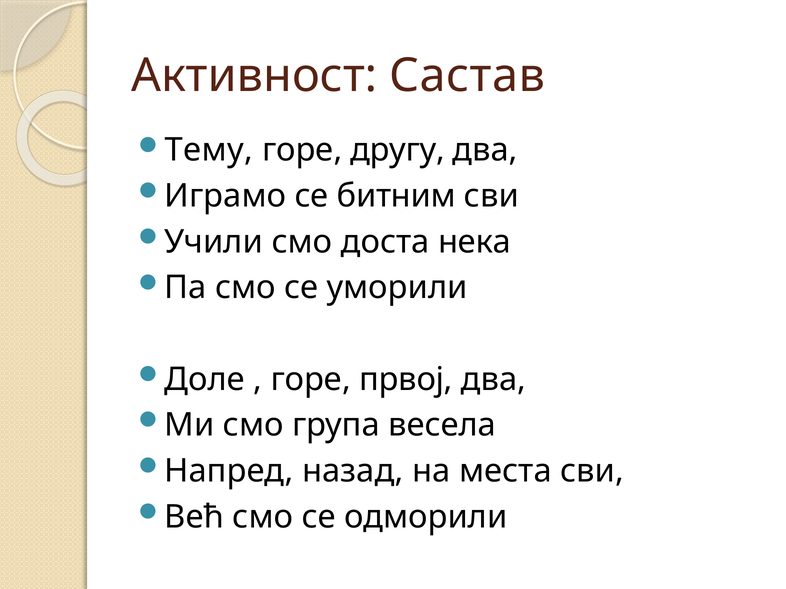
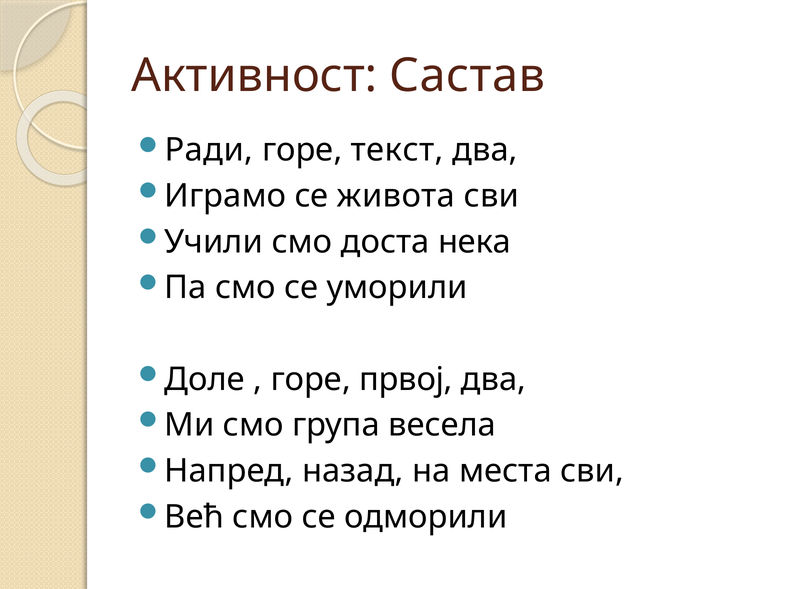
Тему: Тему -> Ради (209, 150)
другу: другу -> текст (397, 150)
битним: битним -> живота (396, 196)
